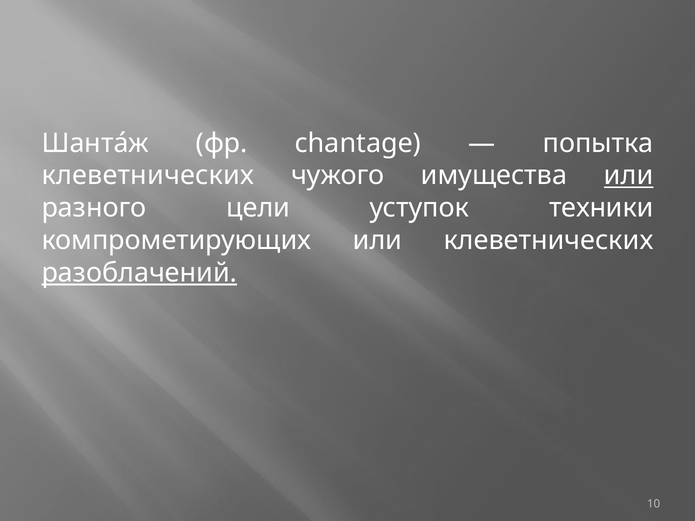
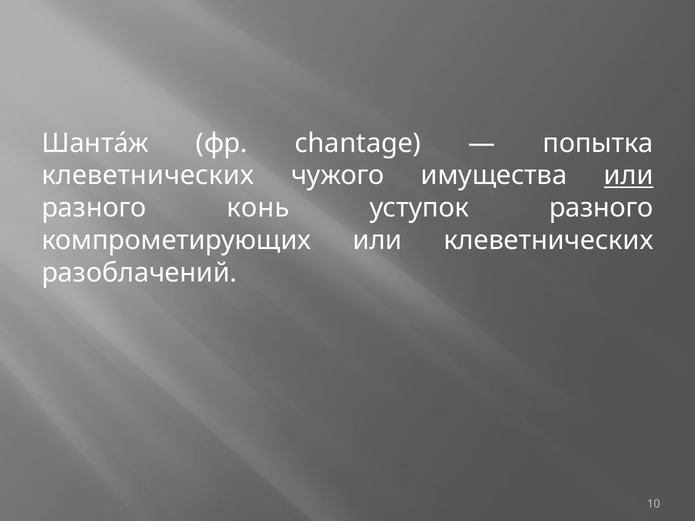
цели: цели -> конь (258, 208)
уступок техники: техники -> разного (601, 208)
разоблачений underline: present -> none (139, 273)
